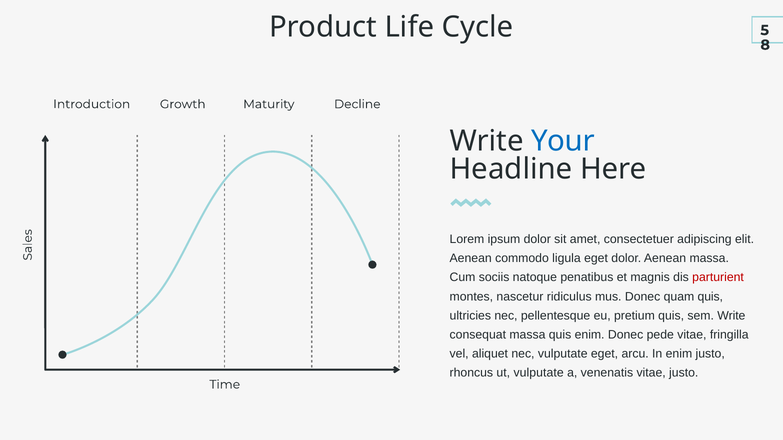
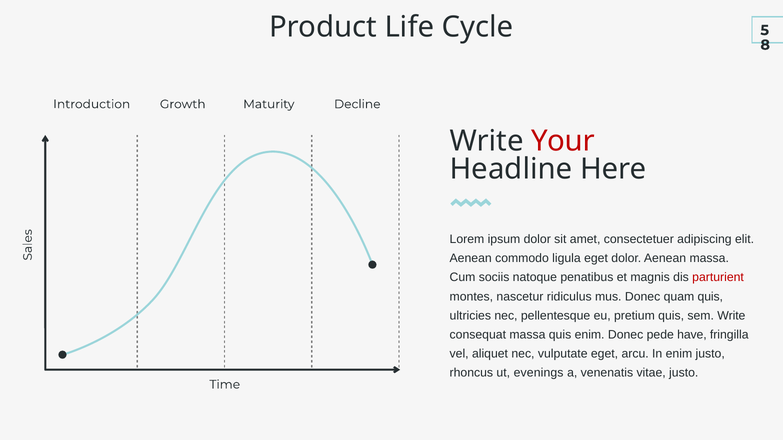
Your colour: blue -> red (563, 141)
pede vitae: vitae -> have (692, 335)
ut vulputate: vulputate -> evenings (539, 373)
